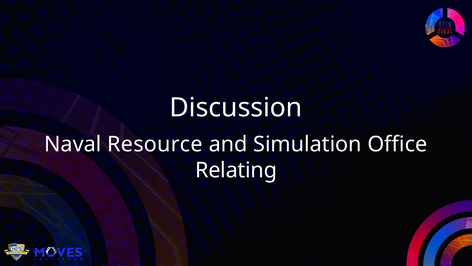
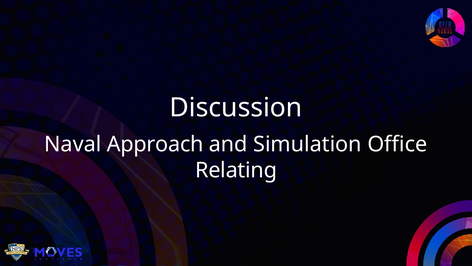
Resource: Resource -> Approach (155, 144)
